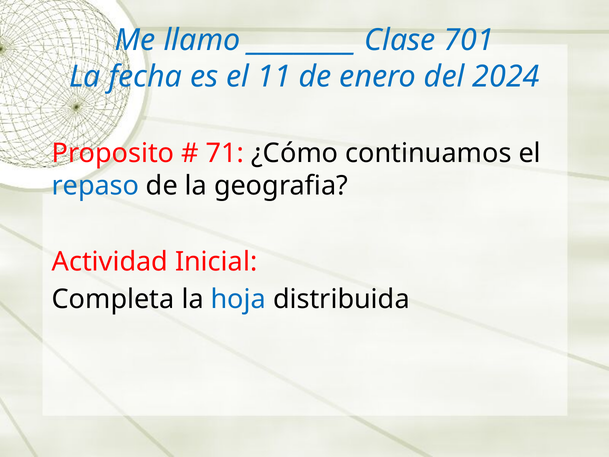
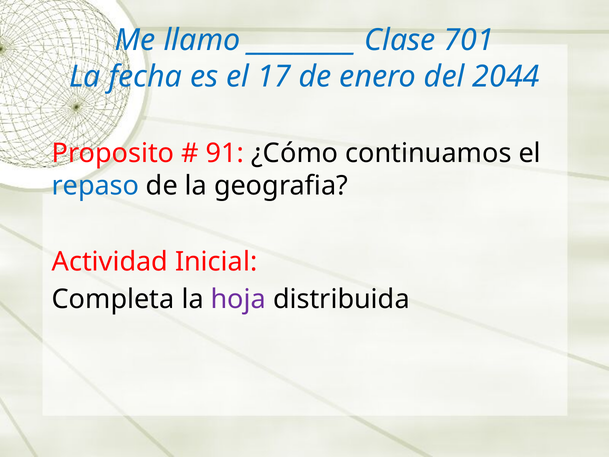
11: 11 -> 17 (274, 77)
2024: 2024 -> 2044 (506, 77)
71: 71 -> 91 (225, 153)
hoja colour: blue -> purple (238, 299)
